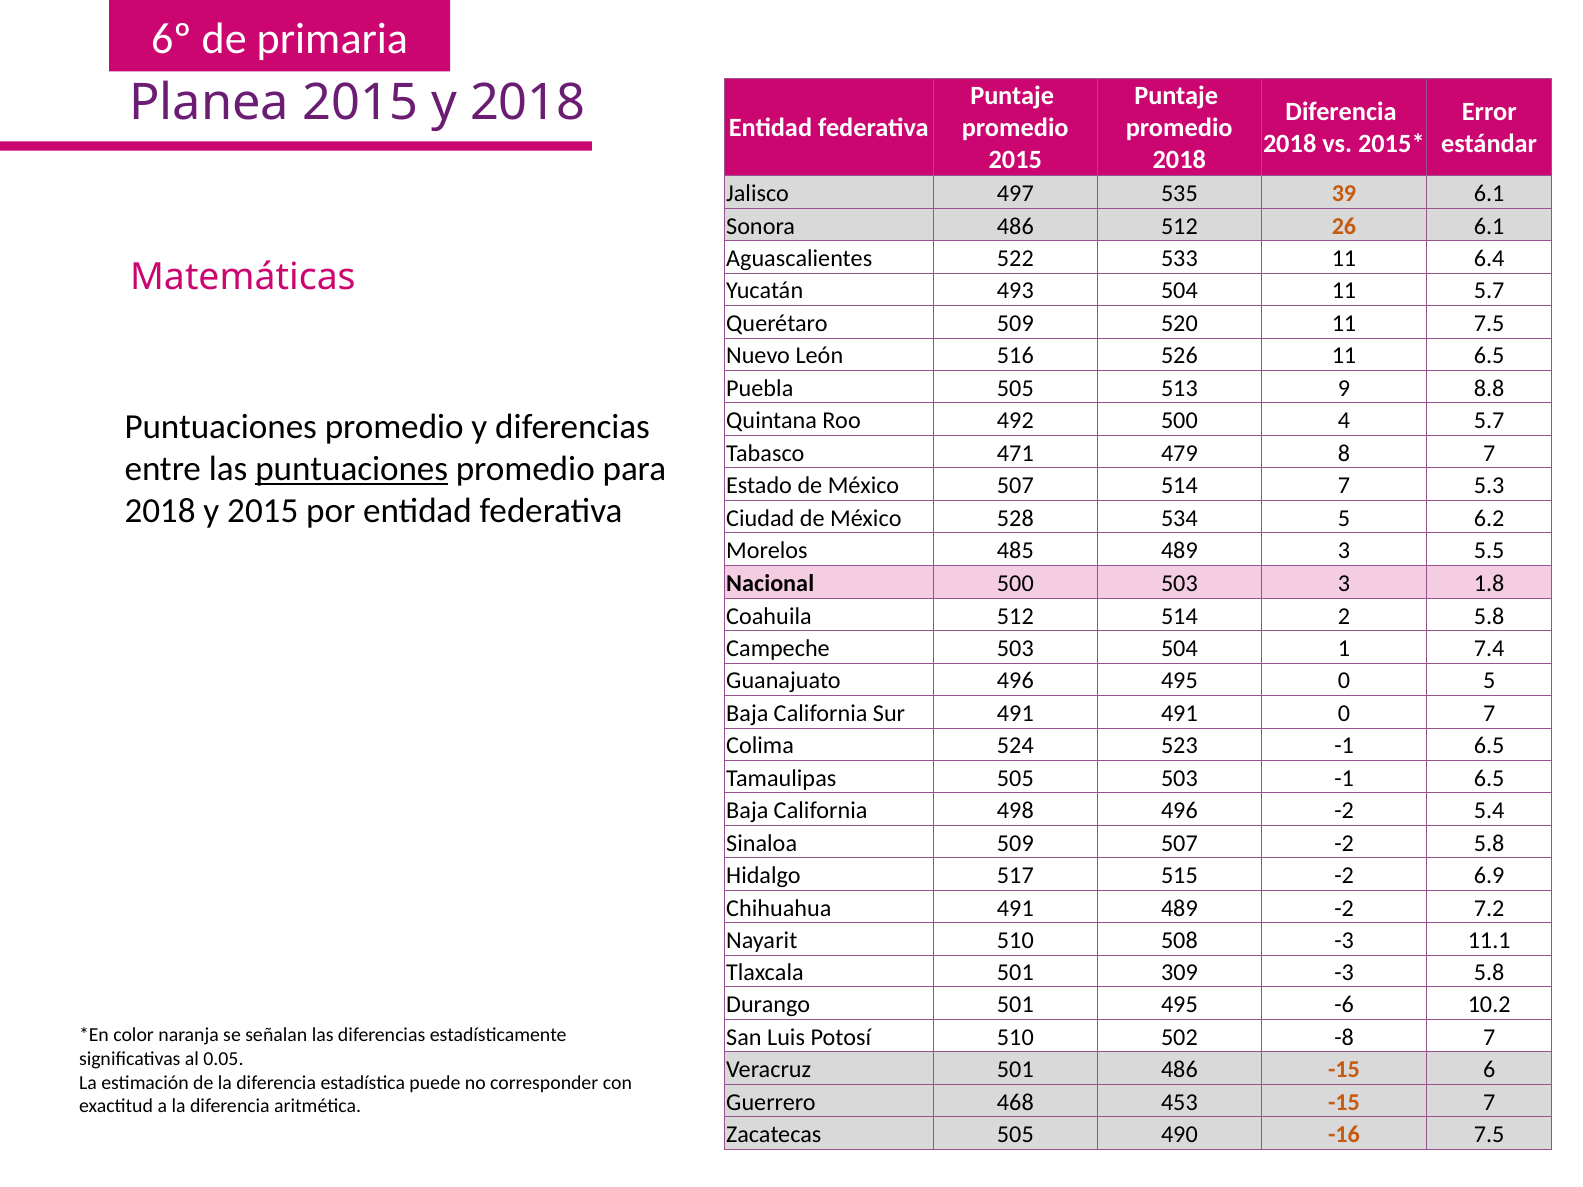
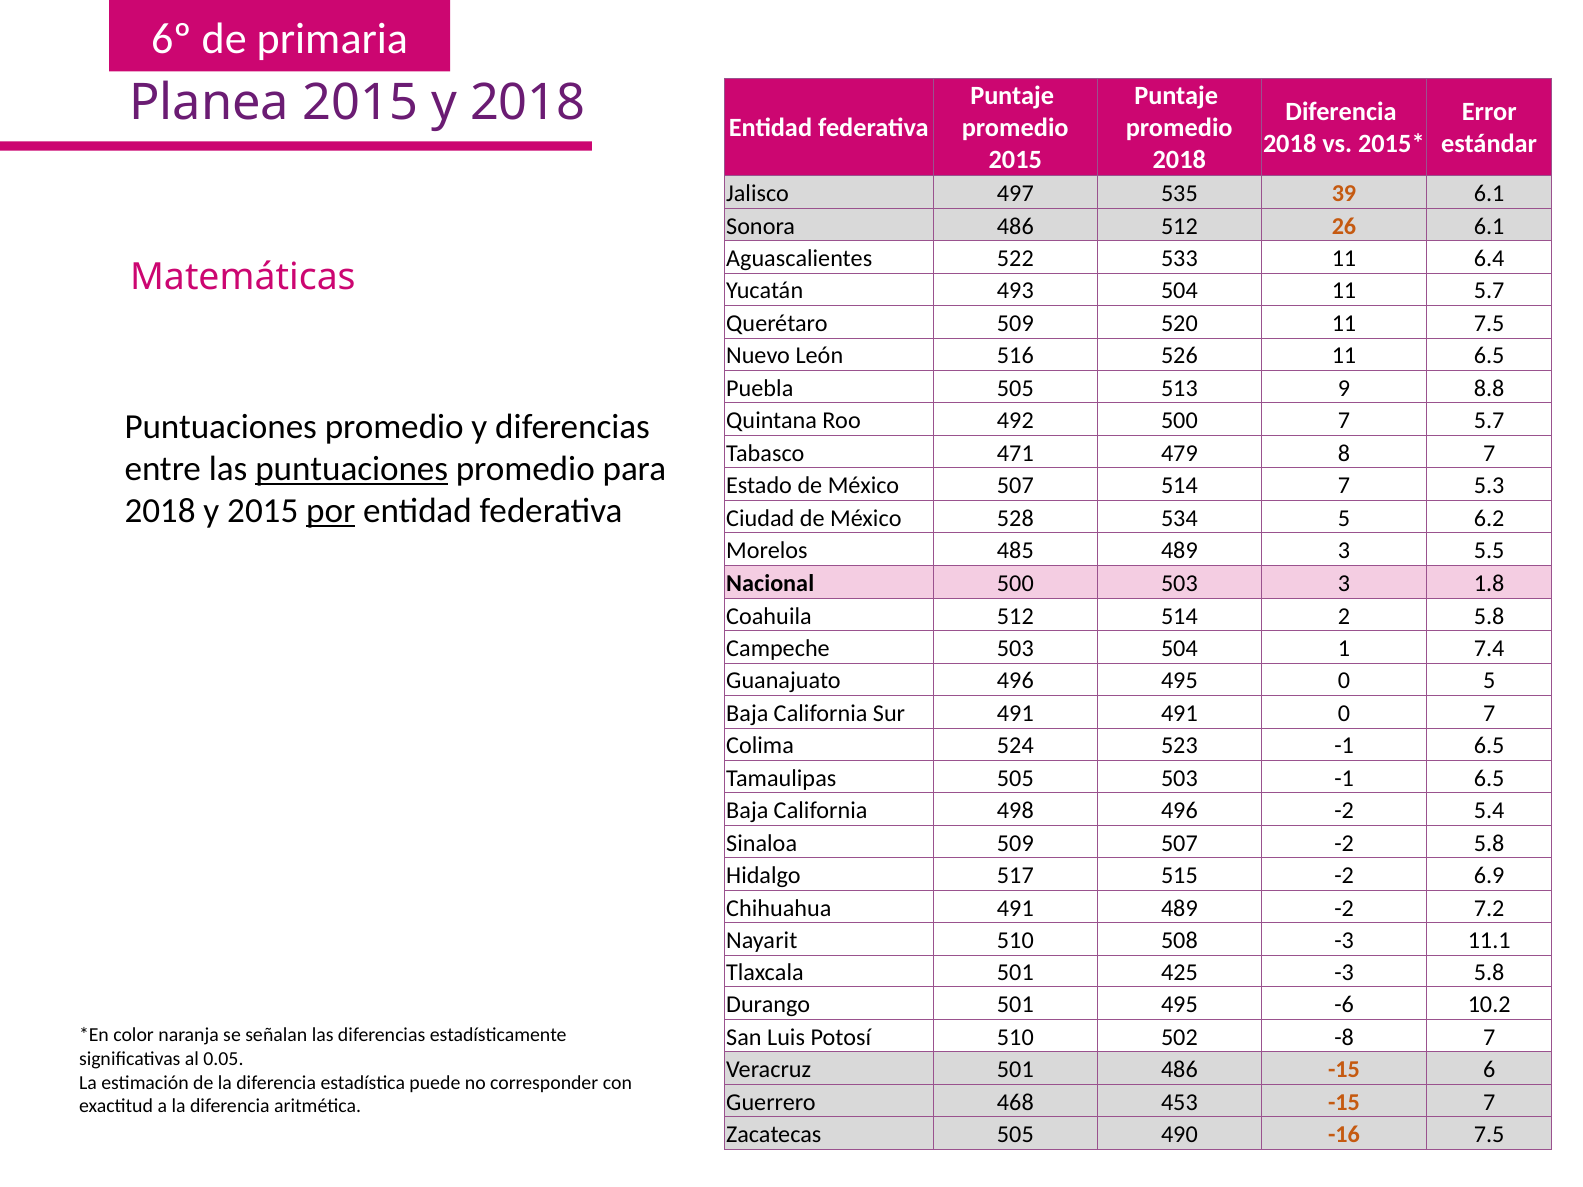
500 4: 4 -> 7 (1344, 421)
por underline: none -> present (331, 511)
309: 309 -> 425 (1179, 972)
